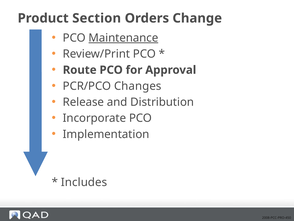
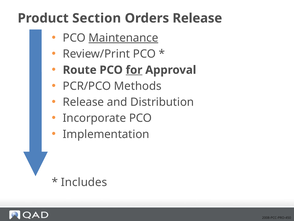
Orders Change: Change -> Release (197, 18)
for underline: none -> present (134, 70)
Changes: Changes -> Methods (138, 86)
